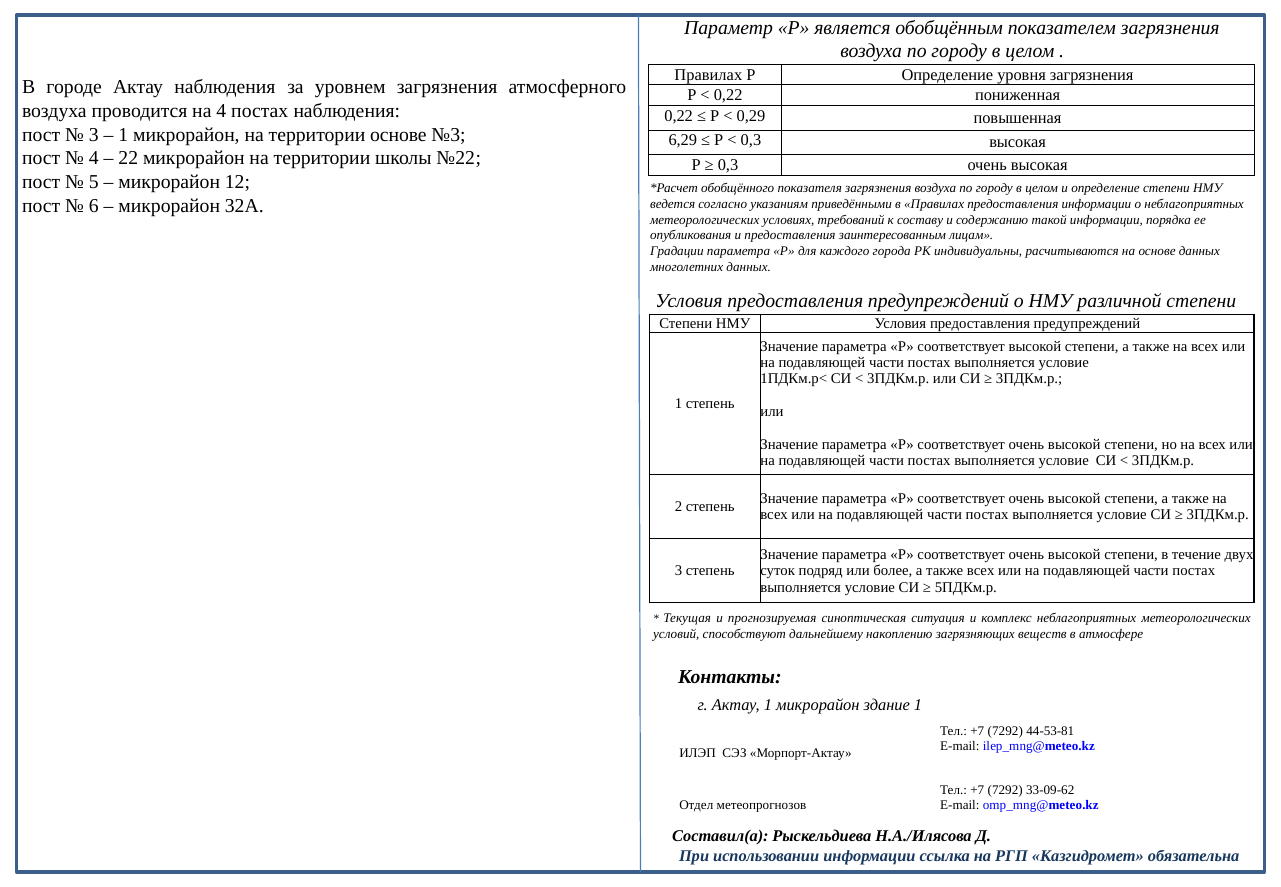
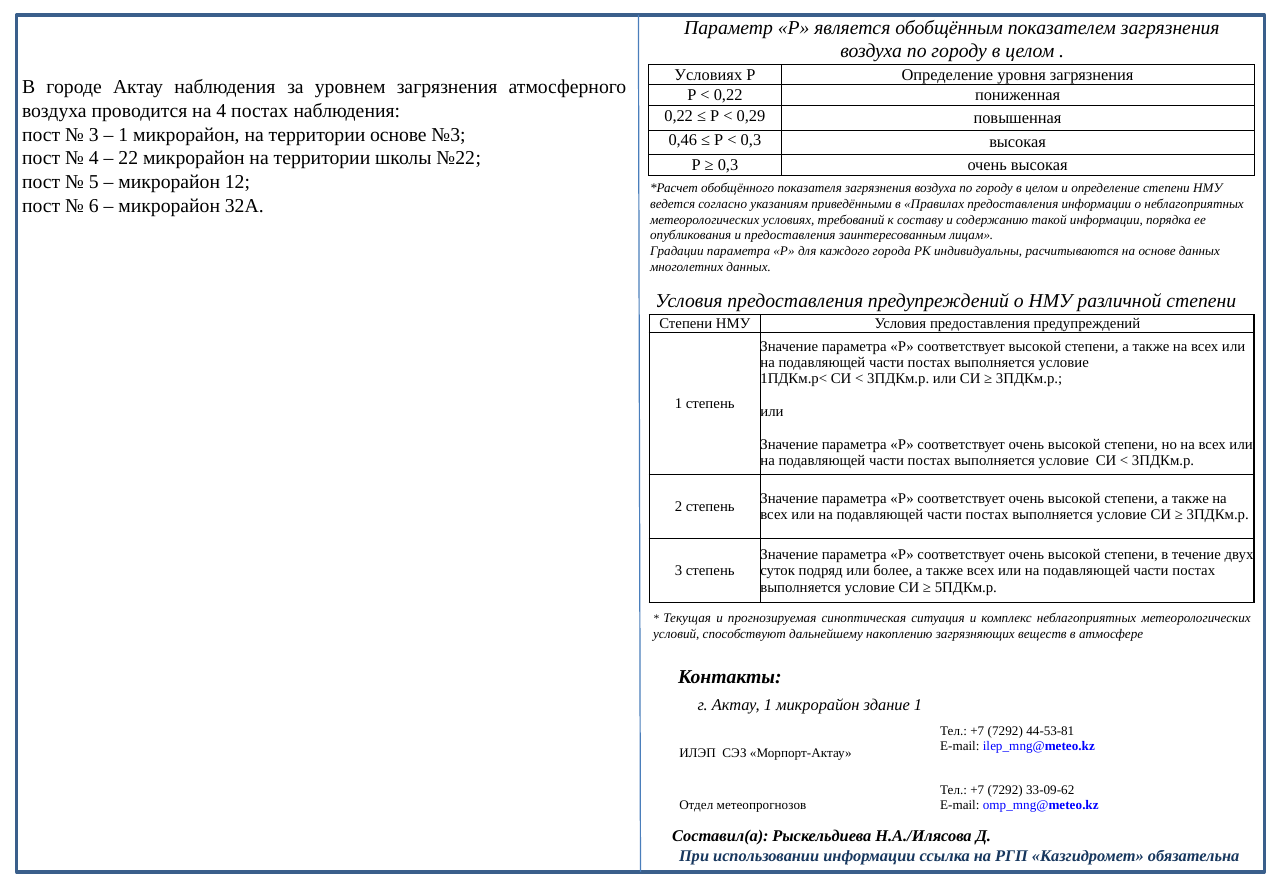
Правилах: Правилах -> Условиях (708, 75)
6,29: 6,29 -> 0,46 (683, 140)
